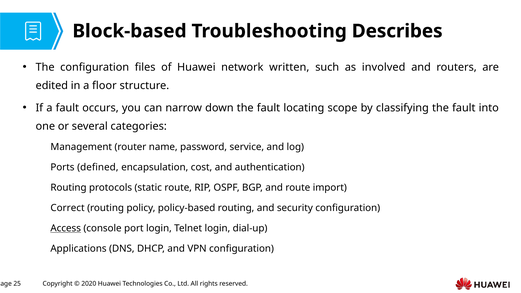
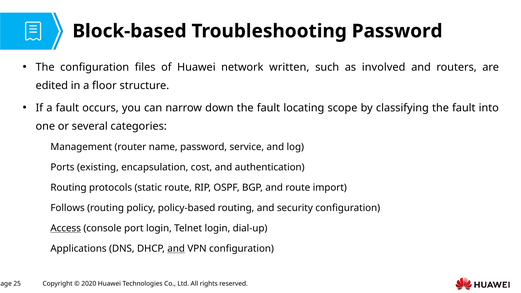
Troubleshooting Describes: Describes -> Password (397, 31)
defined: defined -> existing (98, 167)
Correct: Correct -> Follows (68, 208)
and underline: none -> present (176, 249)
